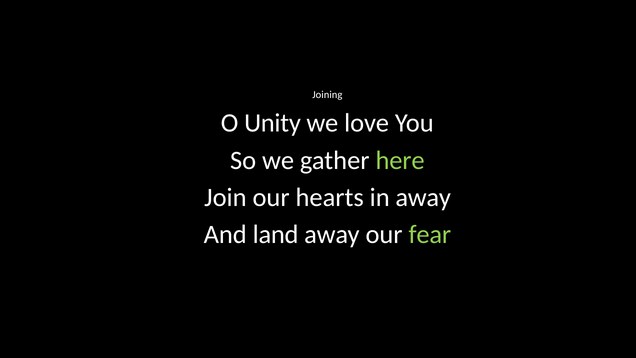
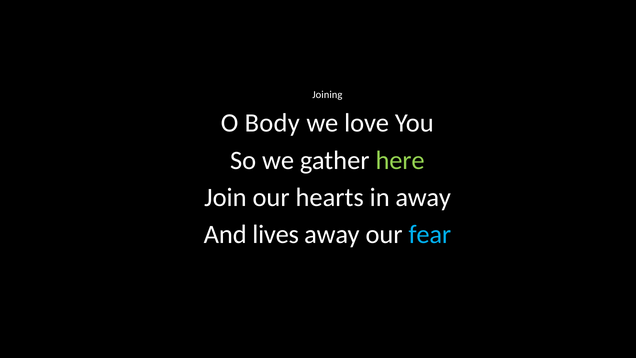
Unity: Unity -> Body (272, 123)
land: land -> lives (276, 234)
fear colour: light green -> light blue (430, 234)
